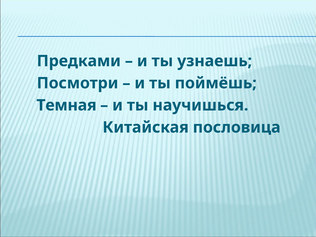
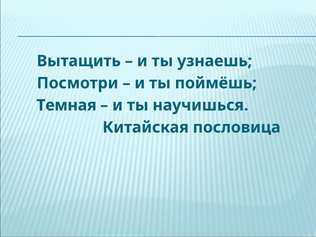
Предками: Предками -> Вытащить (79, 61)
